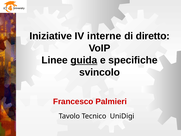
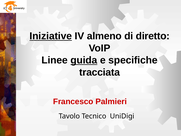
Iniziative underline: none -> present (51, 36)
interne: interne -> almeno (104, 36)
svincolo: svincolo -> tracciata (100, 72)
